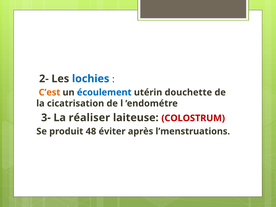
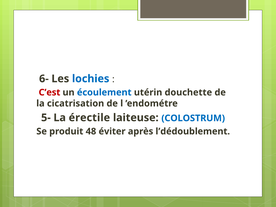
2-: 2- -> 6- (44, 79)
C’est colour: orange -> red (49, 92)
3-: 3- -> 5- (46, 118)
réaliser: réaliser -> érectile (89, 118)
COLOSTRUM colour: red -> blue (193, 118)
l’menstruations: l’menstruations -> l’dédoublement (193, 131)
